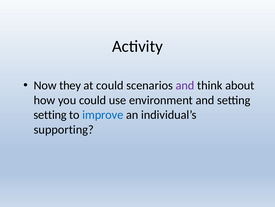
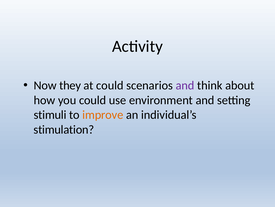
setting: setting -> stimuli (50, 115)
improve colour: blue -> orange (103, 115)
supporting: supporting -> stimulation (64, 129)
